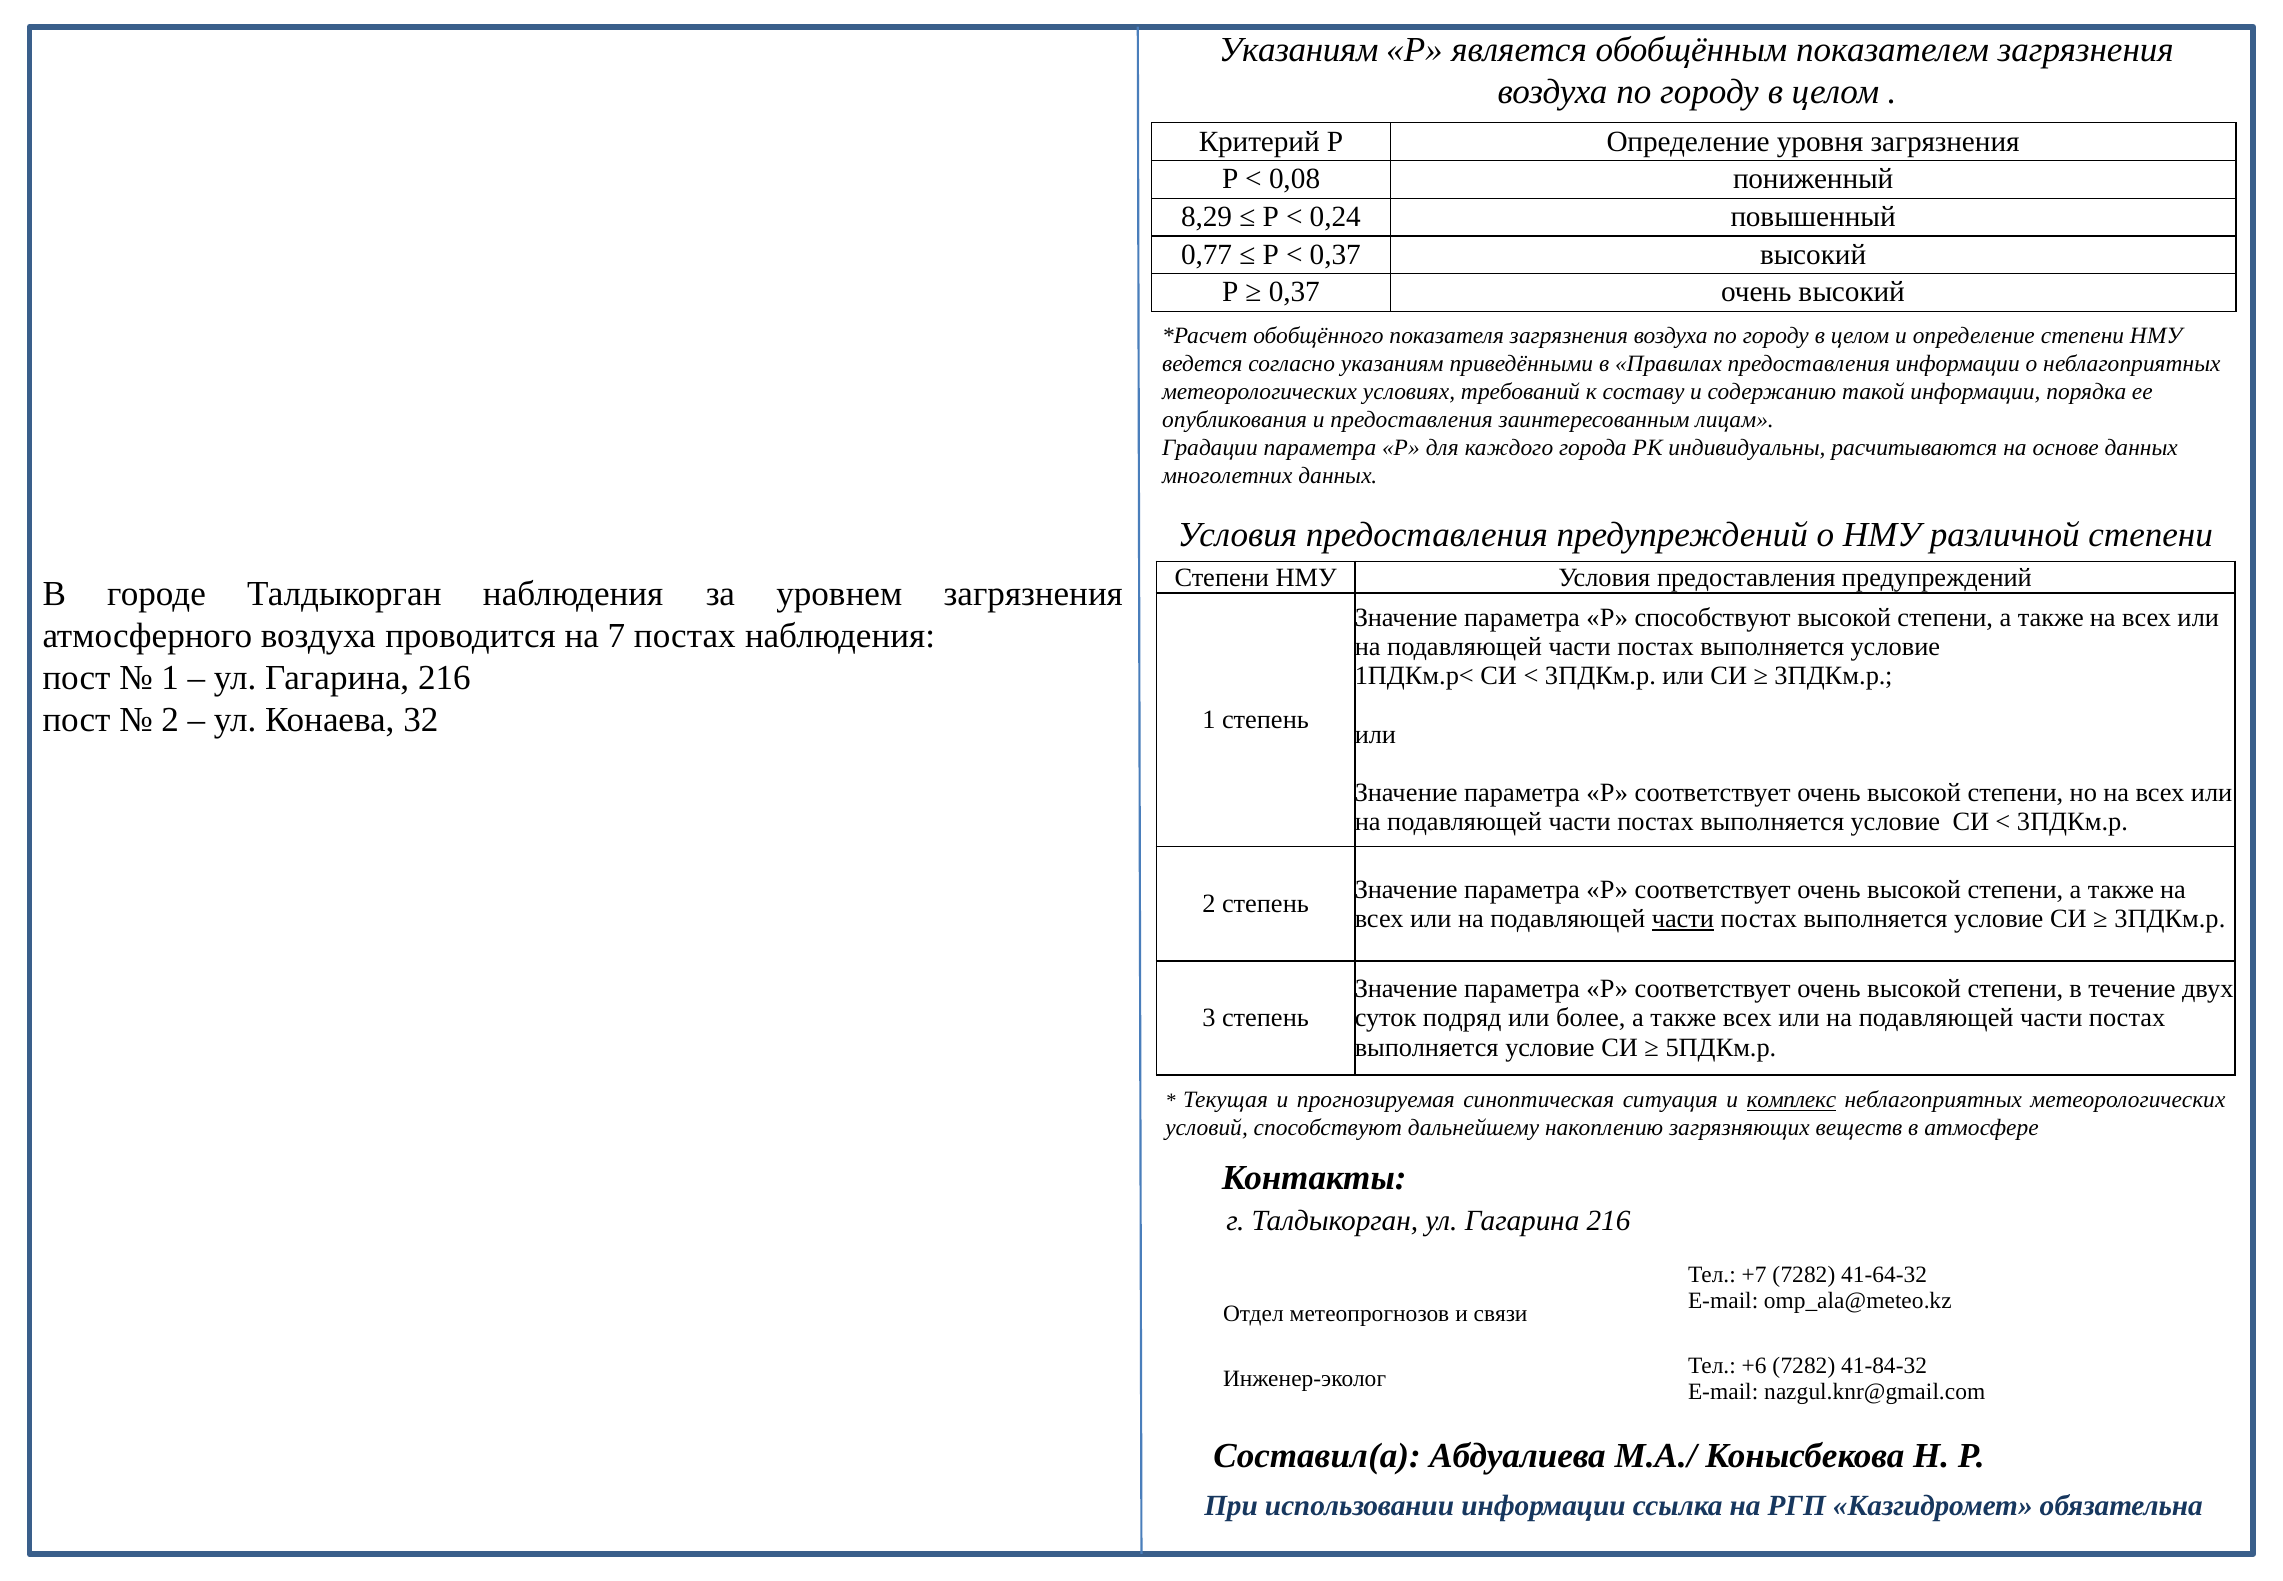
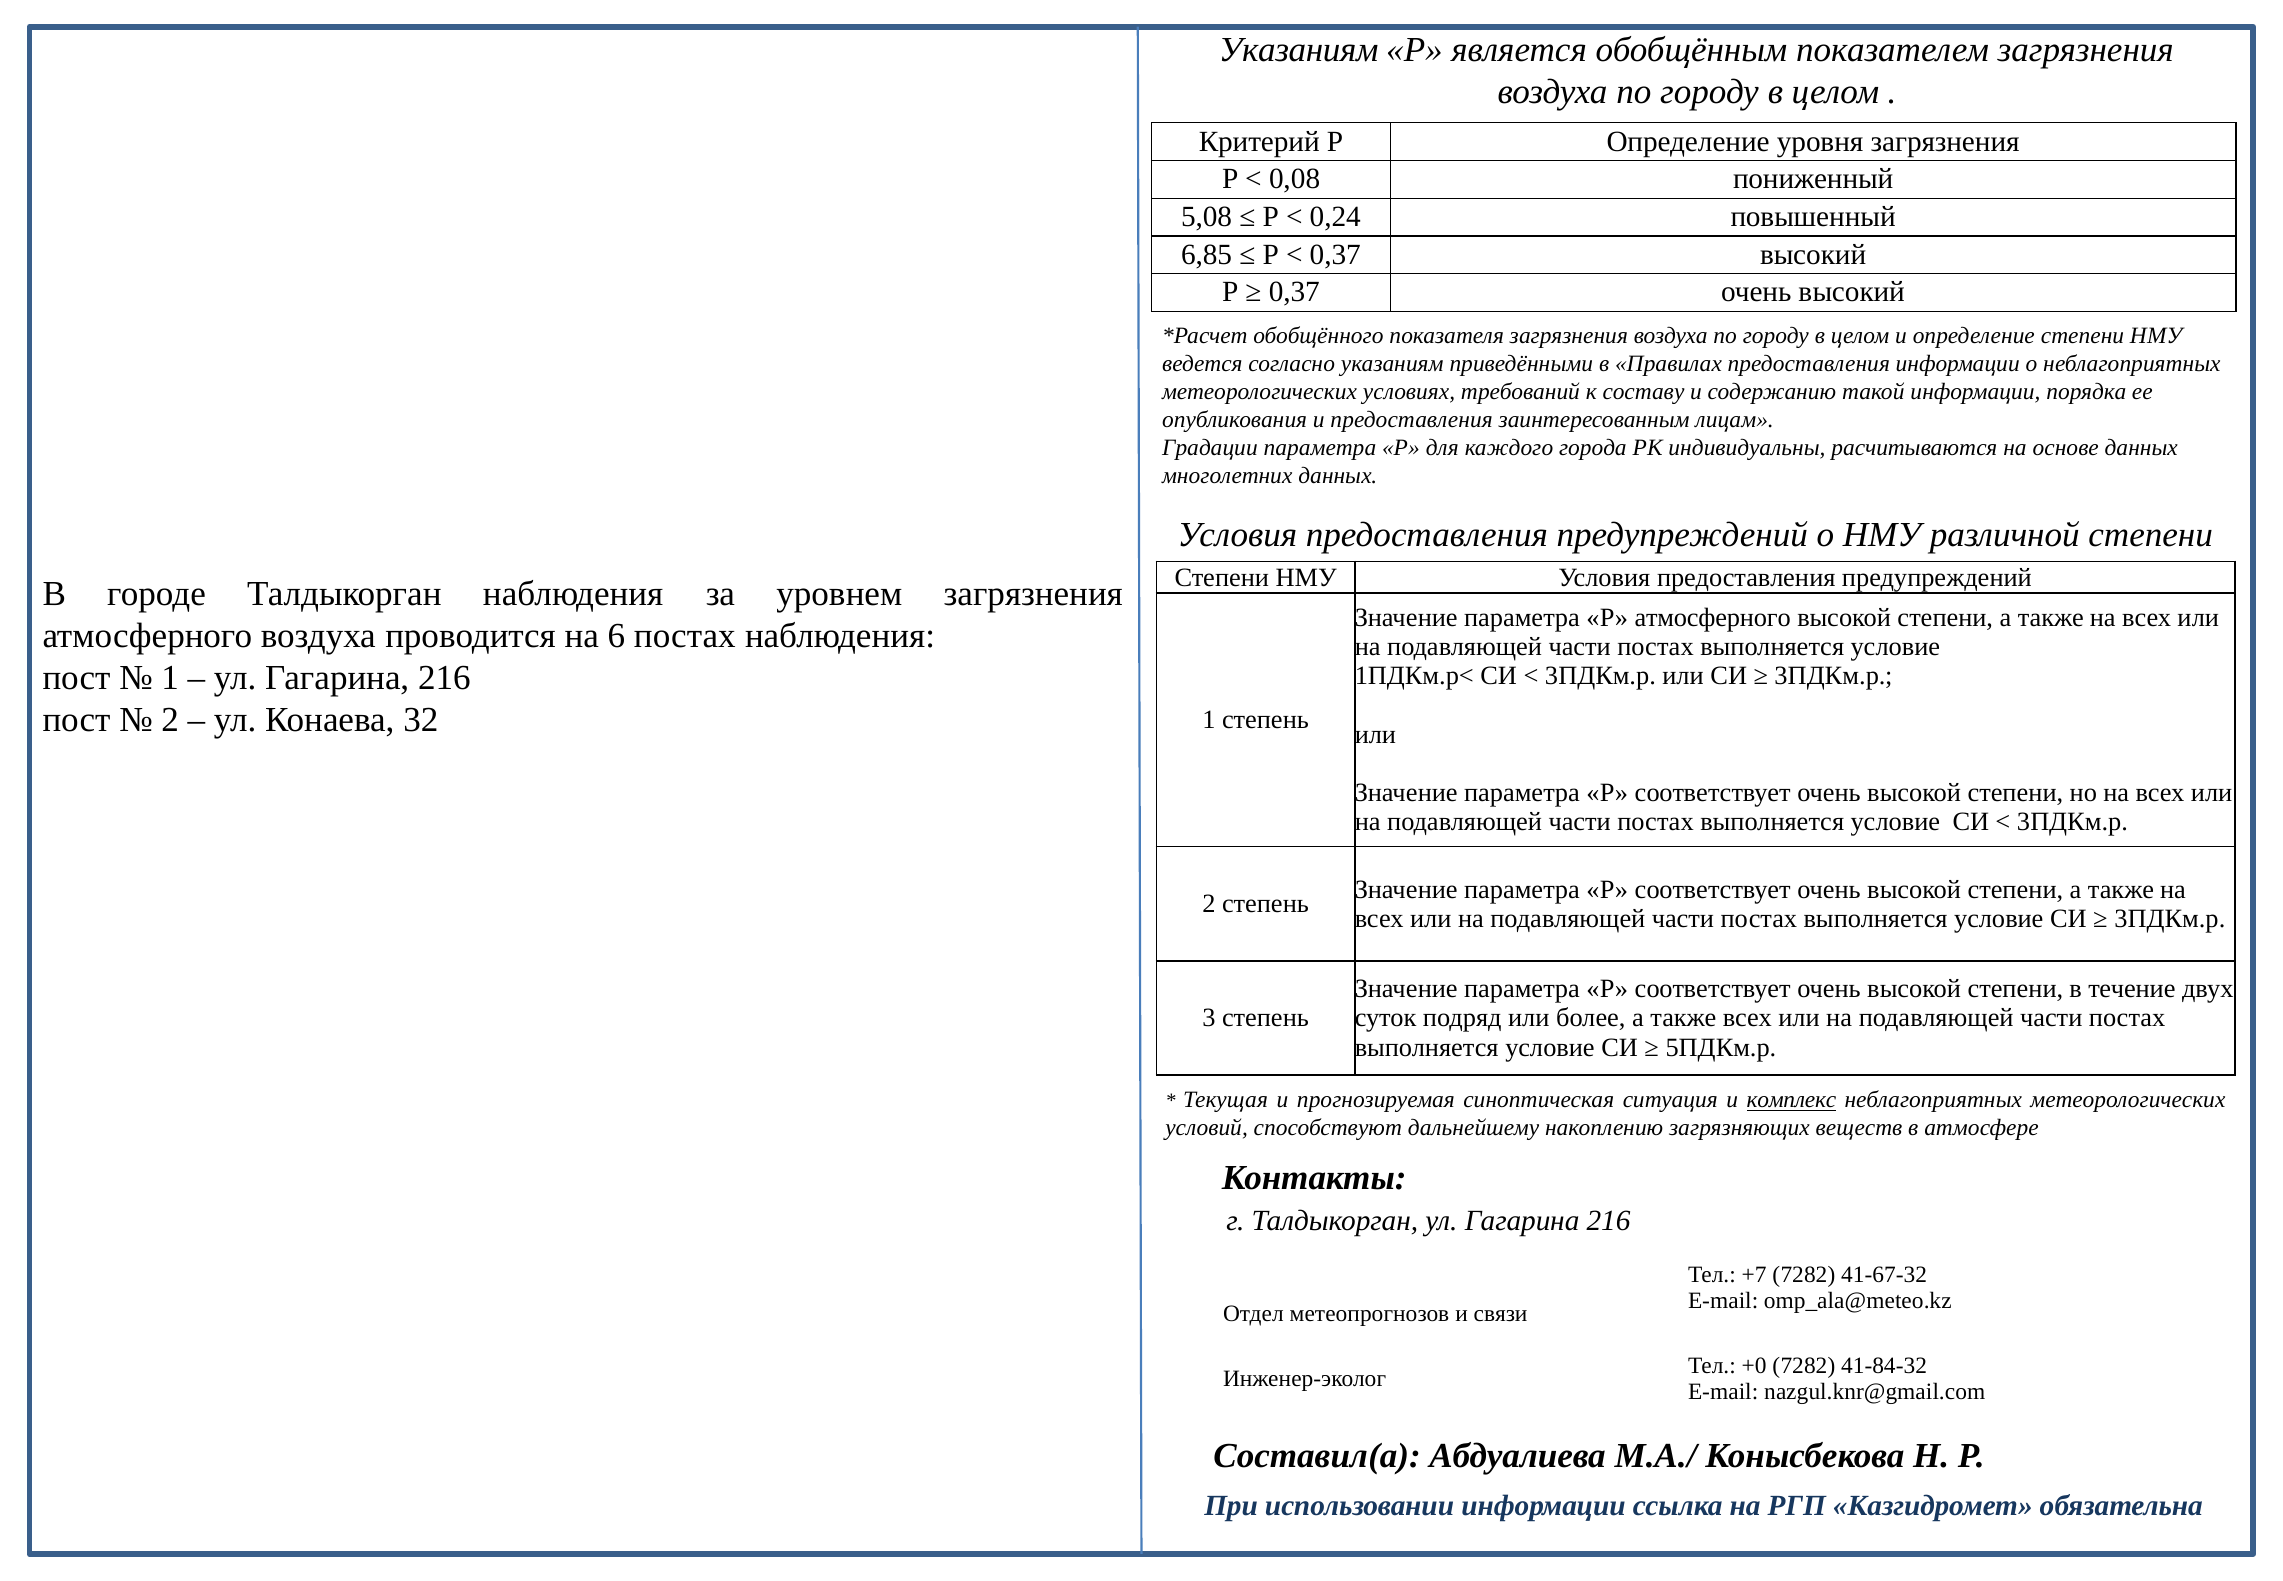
8,29: 8,29 -> 5,08 (1207, 217)
0,77: 0,77 -> 6,85 (1207, 254)
Р способствуют: способствуют -> атмосферного (1713, 618)
7: 7 -> 6 (616, 636)
части underline: present -> none (1683, 918)
41-64-32: 41-64-32 -> 41-67-32 (1884, 1274)
+6: +6 -> +0 (1754, 1365)
